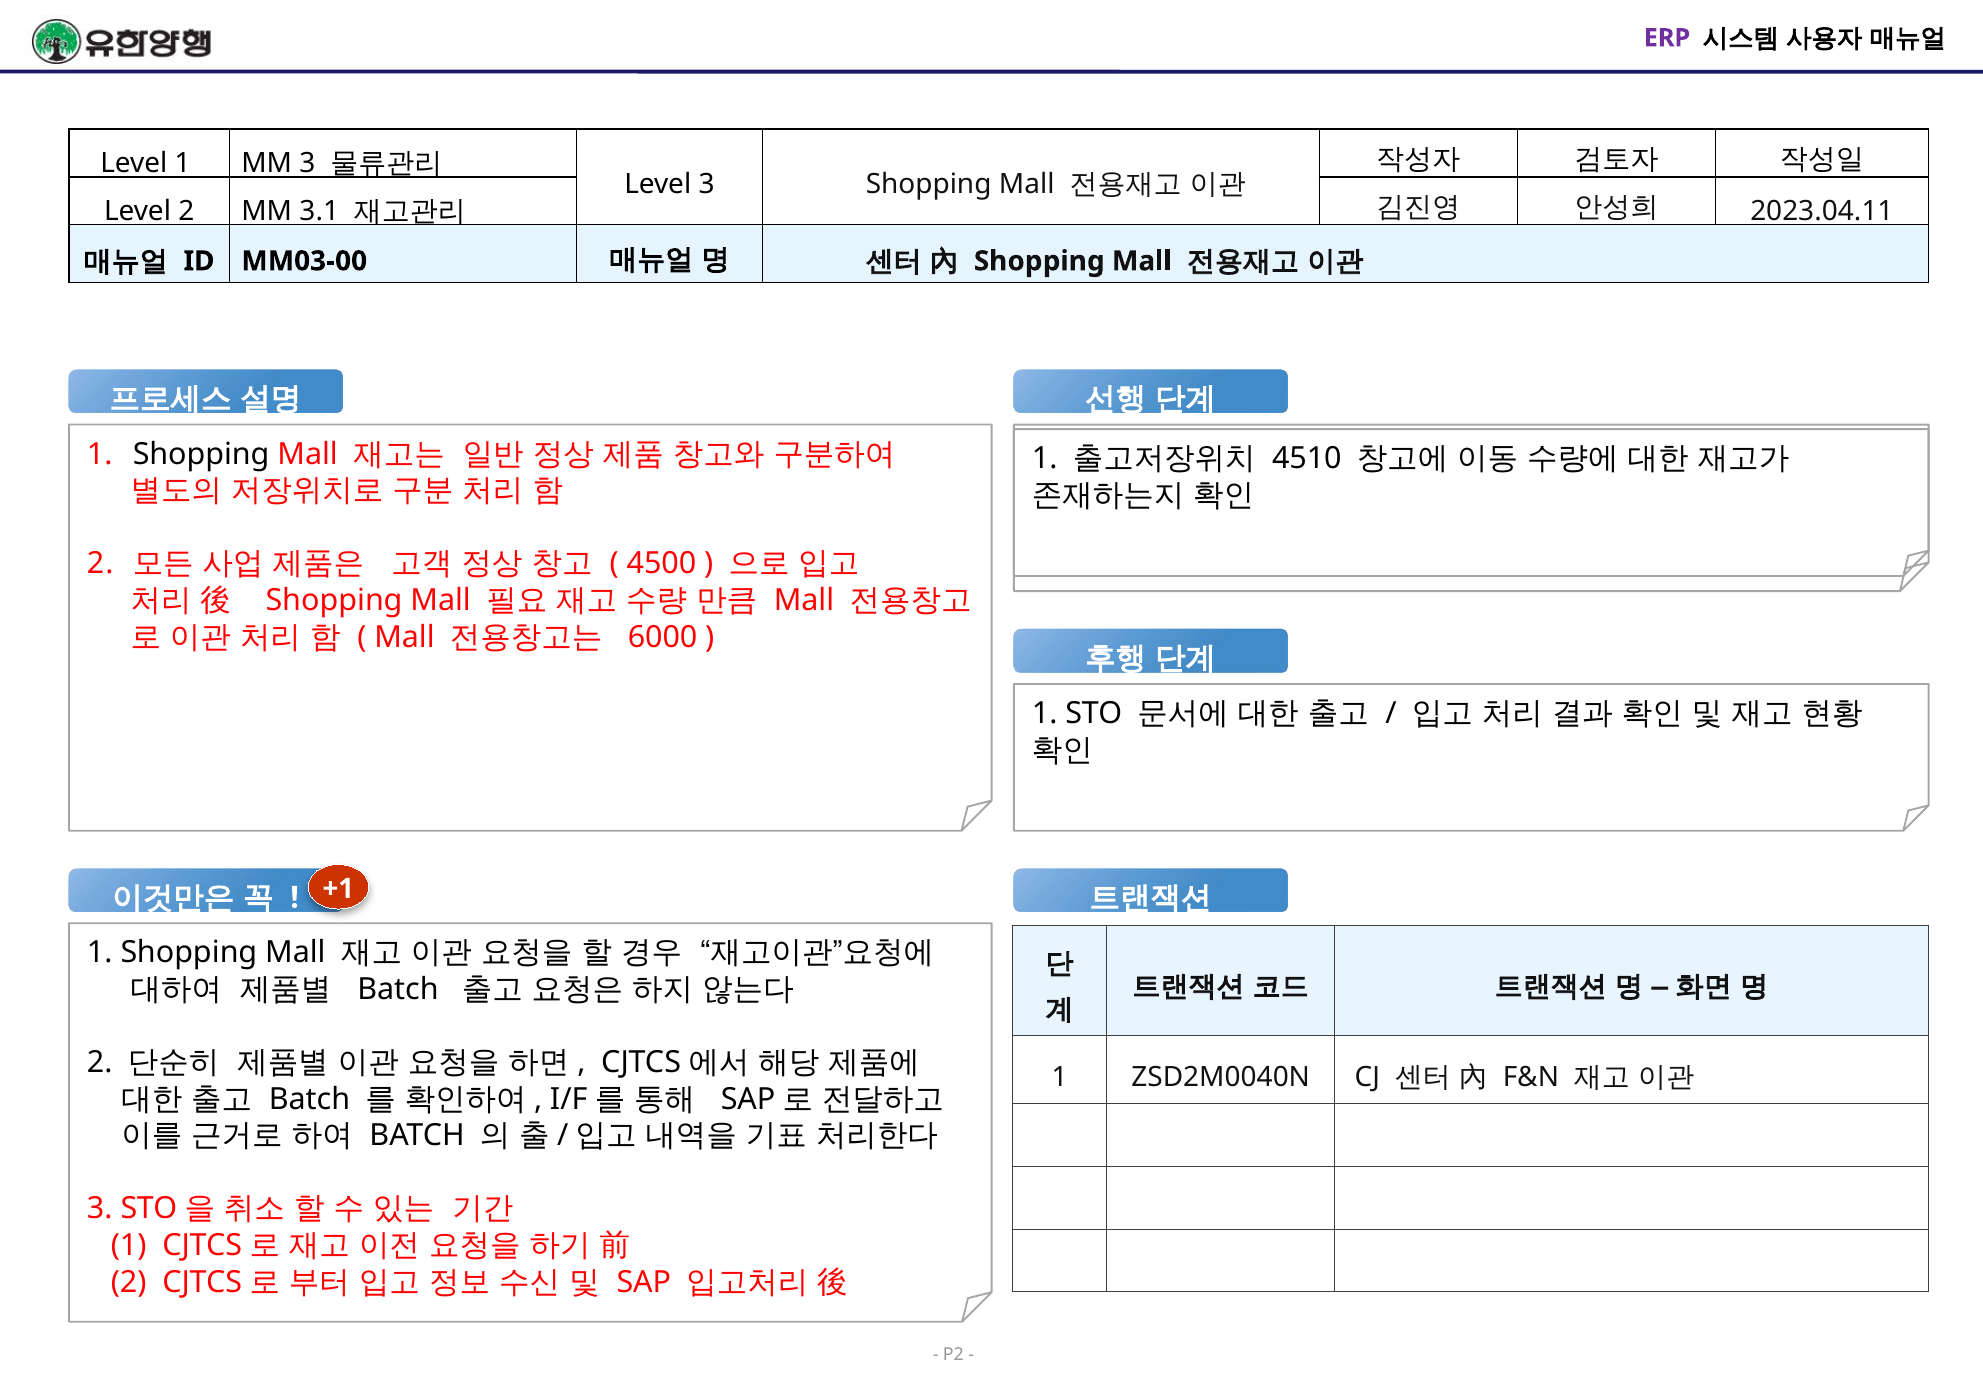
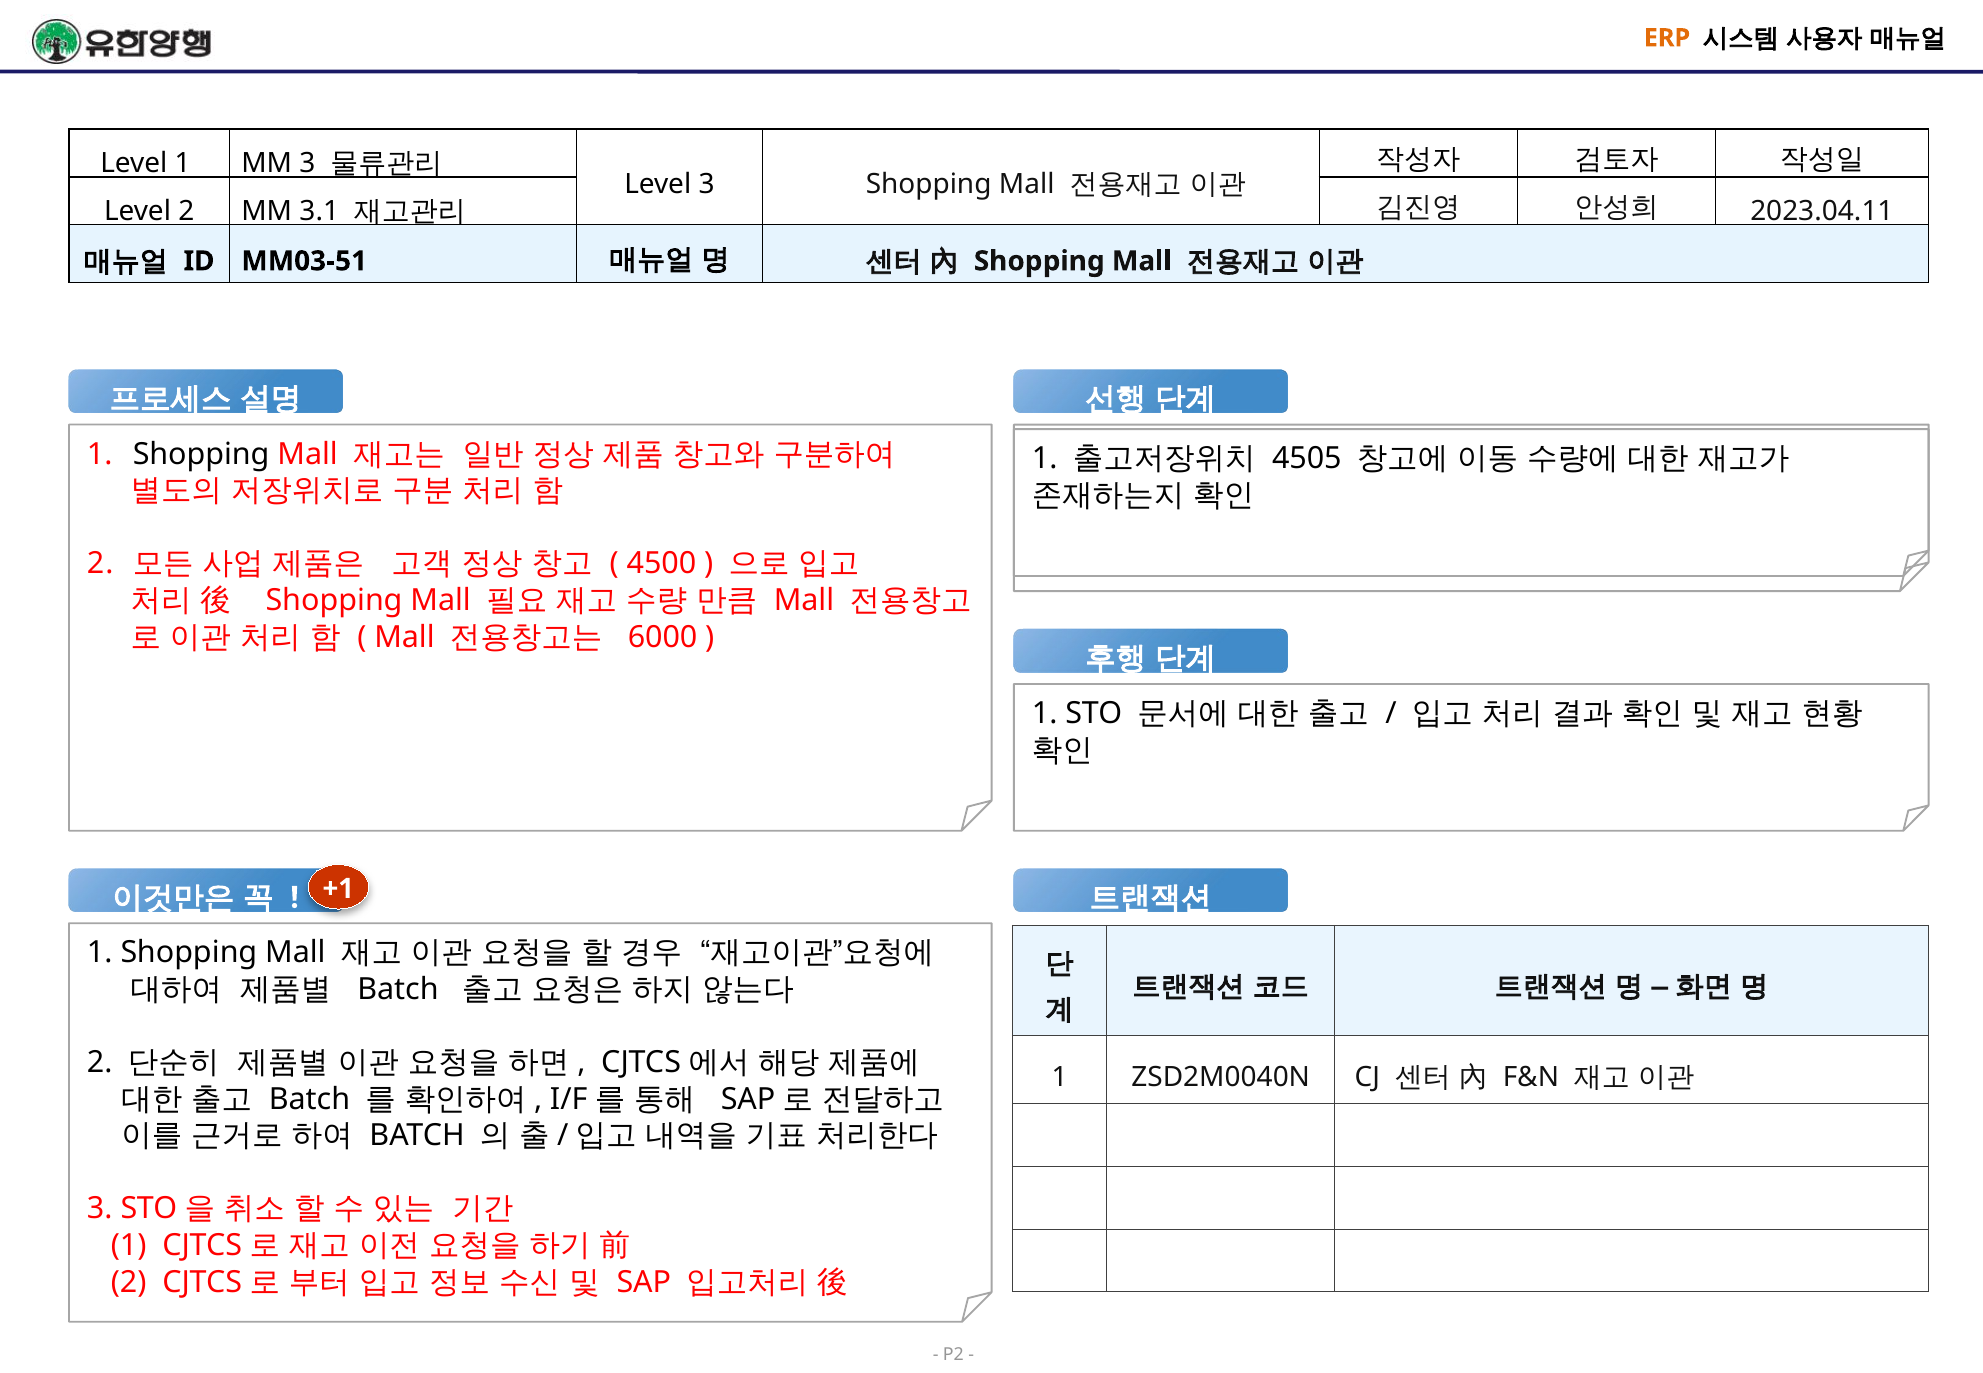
ERP colour: purple -> orange (1667, 38)
MM03-00: MM03-00 -> MM03-51 (304, 261)
4510: 4510 -> 4505 (1307, 459)
